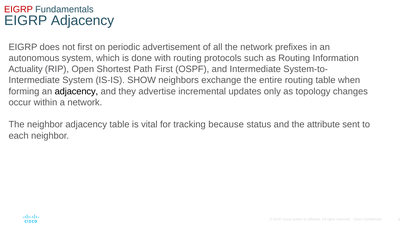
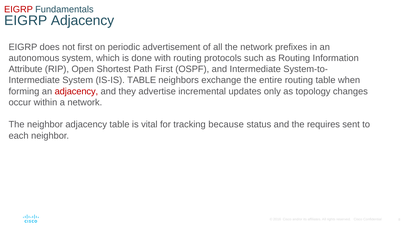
Actuality: Actuality -> Attribute (26, 69)
IS-IS SHOW: SHOW -> TABLE (142, 80)
adjacency colour: black -> red (76, 91)
attribute: attribute -> requires (324, 125)
